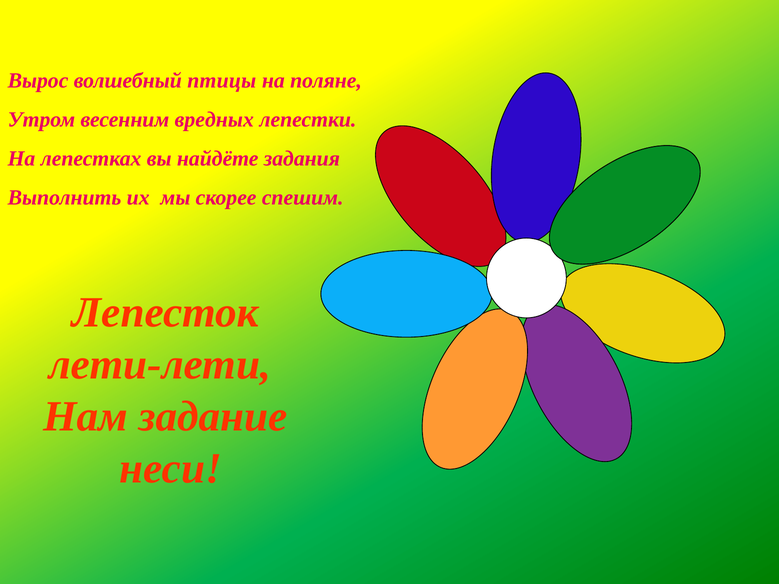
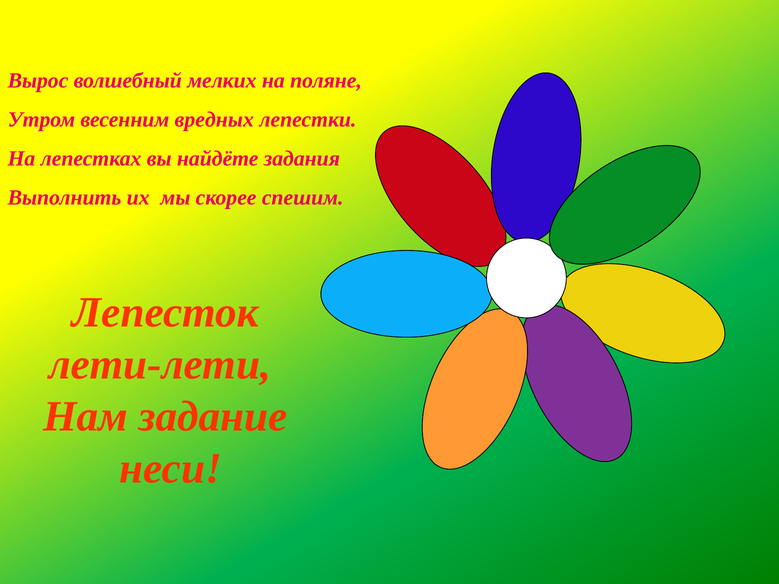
птицы: птицы -> мелких (222, 81)
